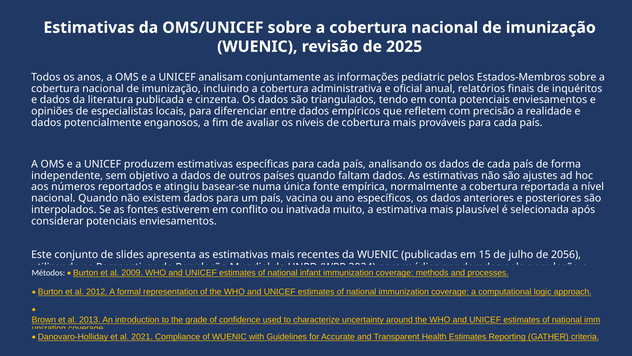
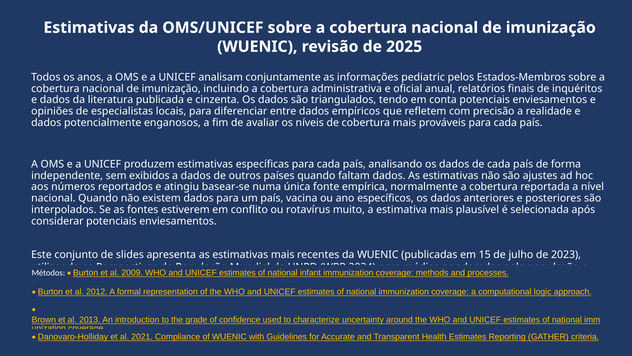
objetivo: objetivo -> exibidos (149, 175)
inativada: inativada -> rotavírus (308, 209)
2056: 2056 -> 2023 (566, 254)
